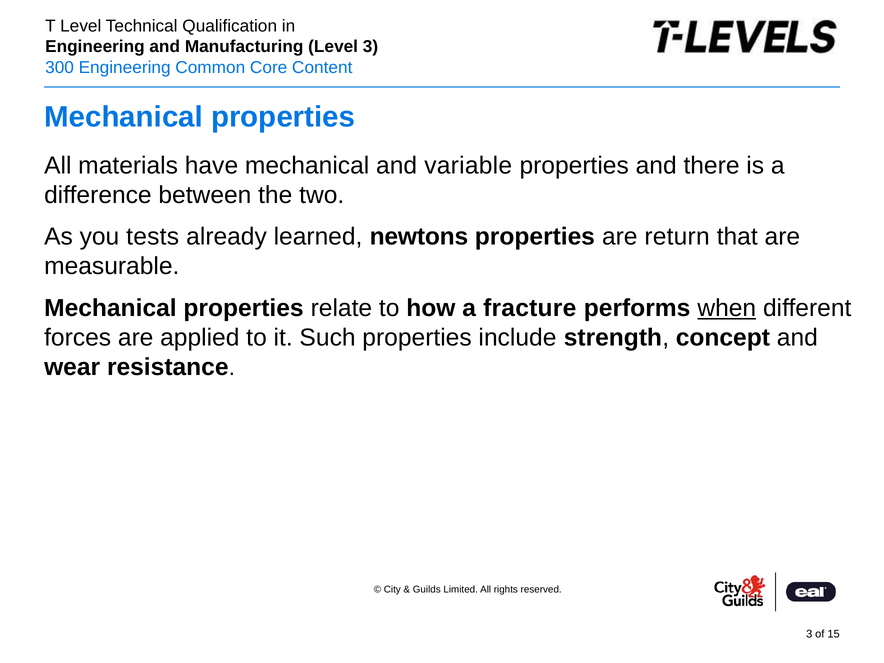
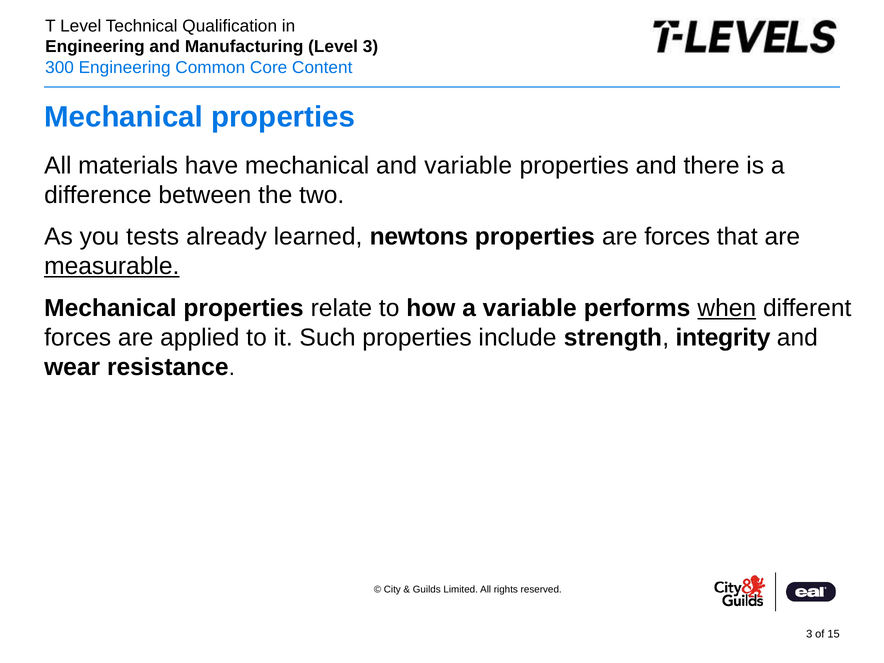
are return: return -> forces (677, 237)
measurable underline: none -> present (112, 266)
a fracture: fracture -> variable (530, 308)
concept: concept -> integrity (723, 337)
